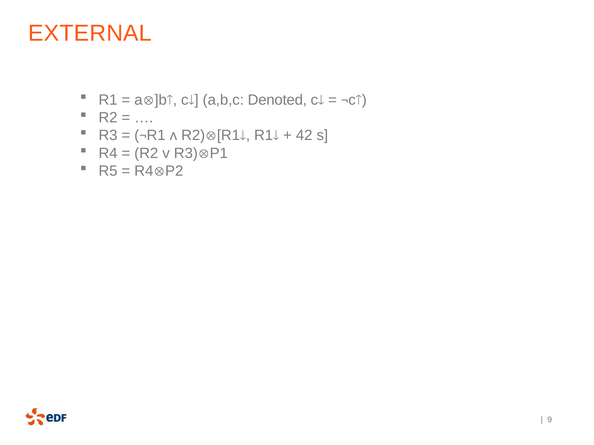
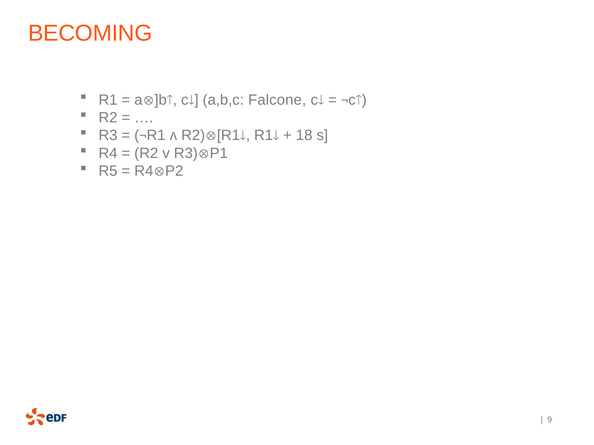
EXTERNAL: EXTERNAL -> BECOMING (90, 33)
Denoted: Denoted -> Falcone (277, 100)
42: 42 -> 18 (304, 136)
